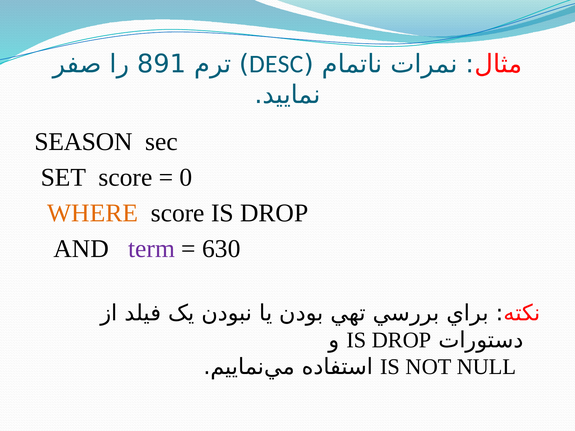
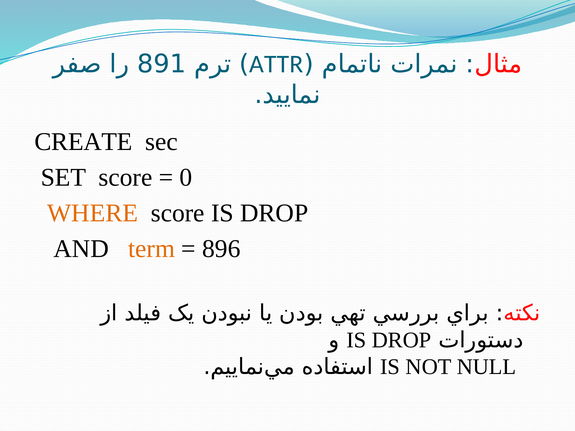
DESC: DESC -> ATTR (276, 64)
SEASON: SEASON -> CREATE (83, 142)
term colour: purple -> orange (151, 249)
630: 630 -> 896 (221, 249)
